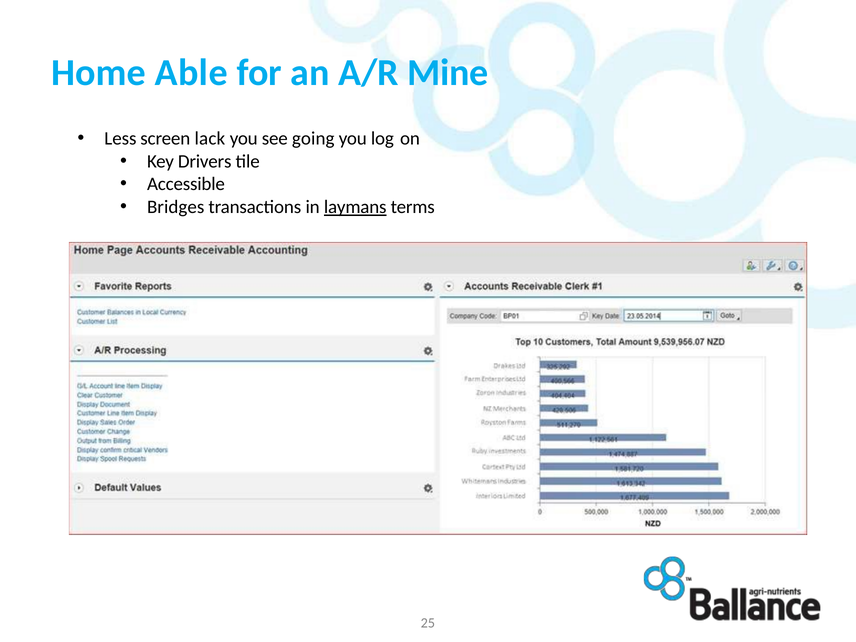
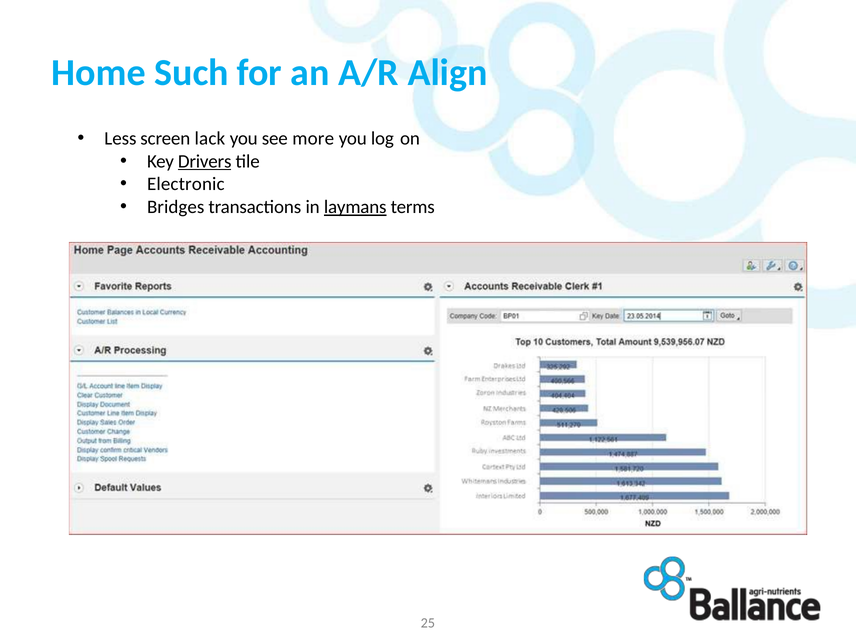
Able: Able -> Such (192, 73)
Mine: Mine -> Align (448, 73)
going: going -> more (313, 139)
Drivers underline: none -> present (205, 161)
Accessible: Accessible -> Electronic (186, 184)
